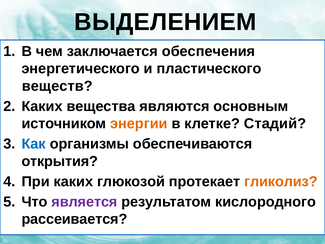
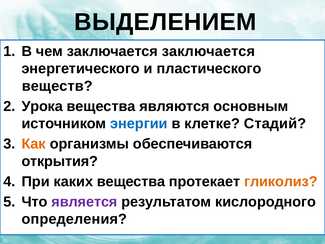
заключается обеспечения: обеспечения -> заключается (208, 51)
Каких: Каких -> Урока (42, 106)
энергии colour: orange -> blue (139, 124)
Как colour: blue -> orange (34, 144)
каких глюкозой: глюкозой -> вещества (131, 181)
рассеивается: рассеивается -> определения (74, 219)
